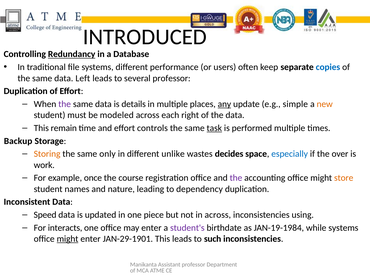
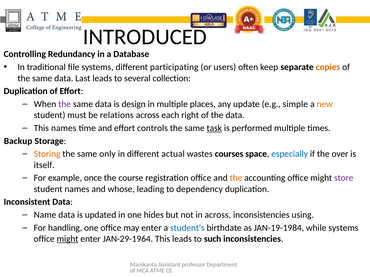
Redundancy underline: present -> none (72, 54)
performance: performance -> participating (174, 67)
copies colour: blue -> orange (328, 67)
Left: Left -> Last (83, 78)
several professor: professor -> collection (172, 78)
details: details -> design (134, 104)
any underline: present -> none (224, 104)
modeled: modeled -> relations (117, 115)
This remain: remain -> names (64, 128)
unlike: unlike -> actual (173, 154)
decides: decides -> courses (229, 154)
work: work -> itself (44, 165)
the colour: purple -> orange (236, 178)
store colour: orange -> purple (344, 178)
nature: nature -> whose (121, 189)
Speed: Speed -> Name (45, 215)
piece: piece -> hides (154, 215)
interacts: interacts -> handling (65, 228)
student's colour: purple -> blue (187, 228)
JAN-29-1901: JAN-29-1901 -> JAN-29-1964 (128, 239)
